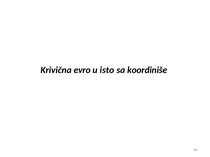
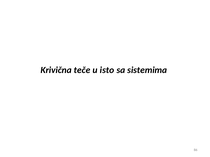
evro: evro -> teče (82, 70)
koordiniše: koordiniše -> sistemima (147, 70)
